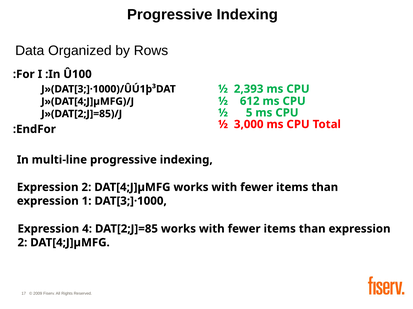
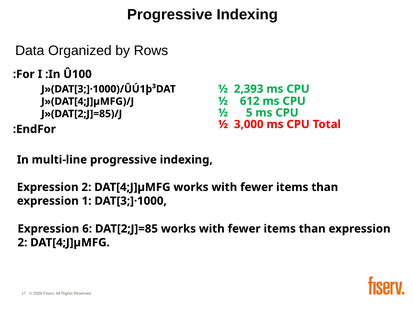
4: 4 -> 6 (87, 229)
